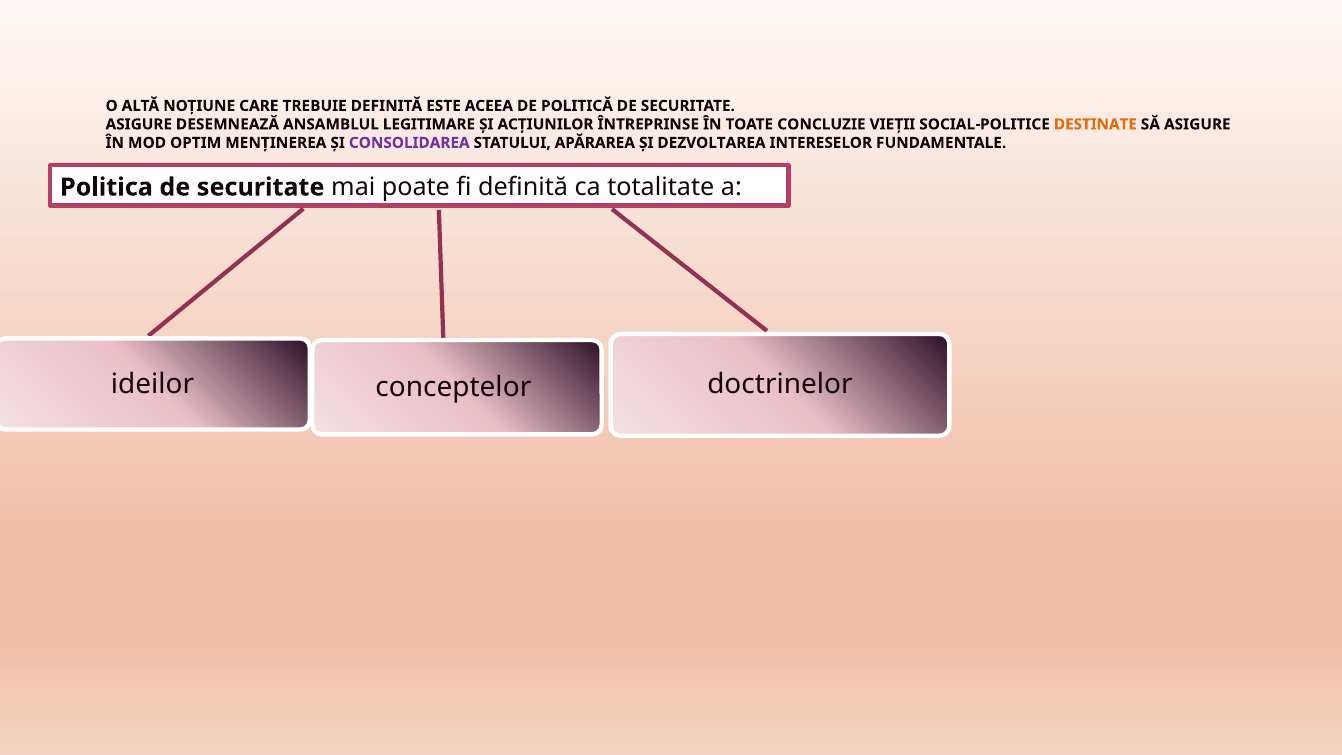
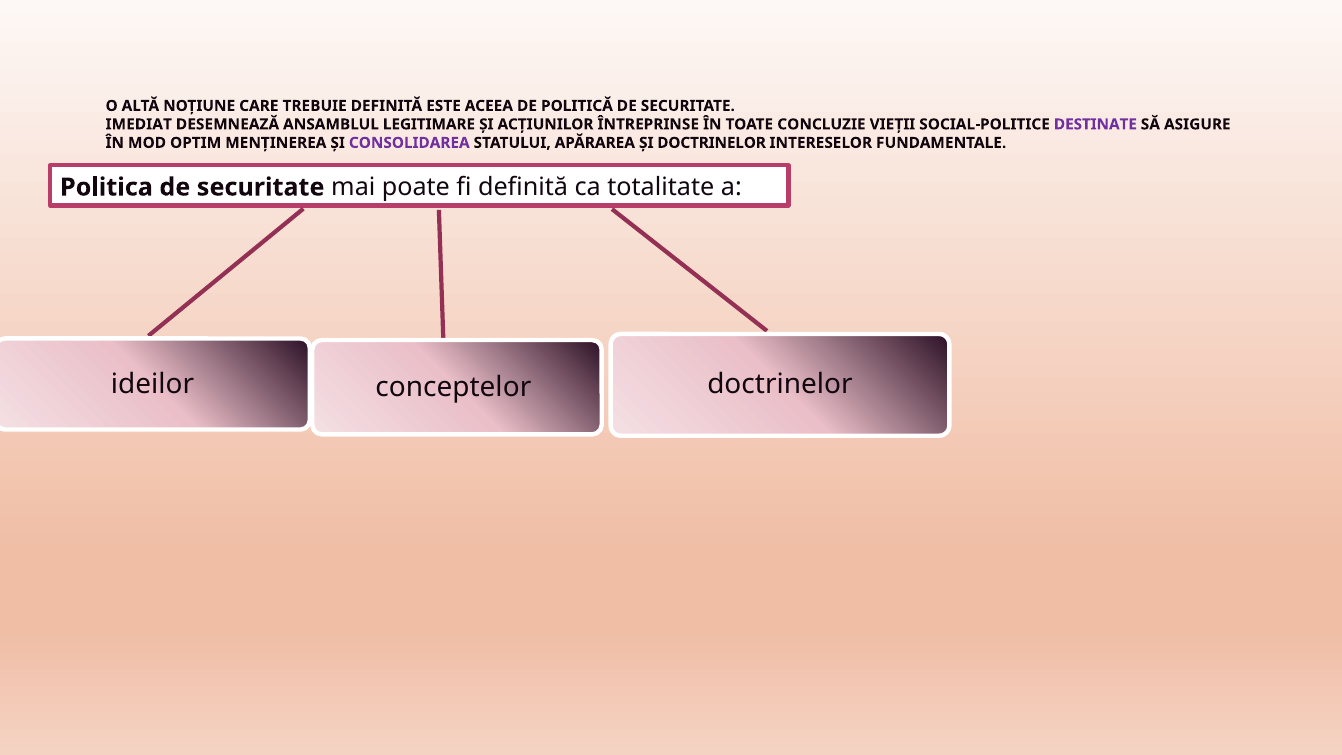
ASIGURE: ASIGURE -> IMEDIAT (139, 124)
DESTINATE colour: orange -> purple (1095, 124)
ŞI DEZVOLTAREA: DEZVOLTAREA -> DOCTRINELOR (712, 143)
